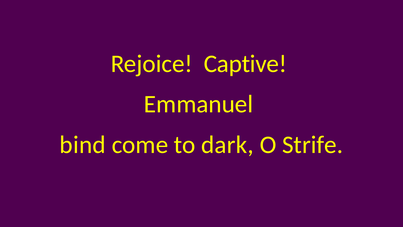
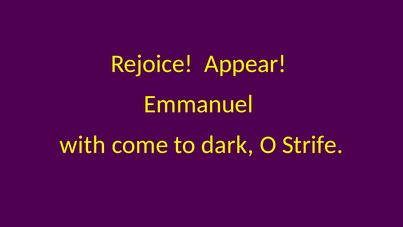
Captive: Captive -> Appear (245, 64)
bind: bind -> with (83, 144)
